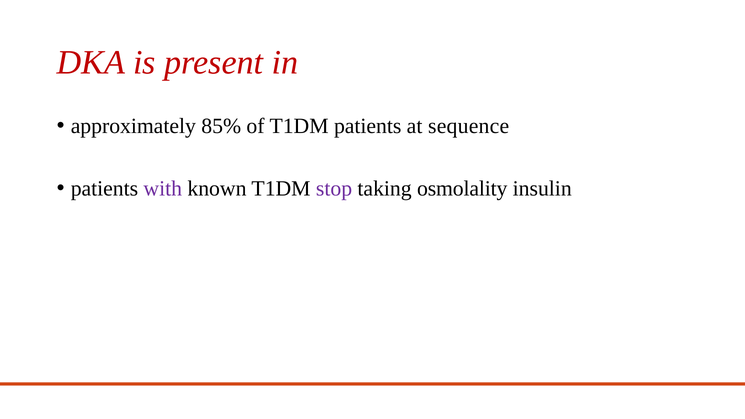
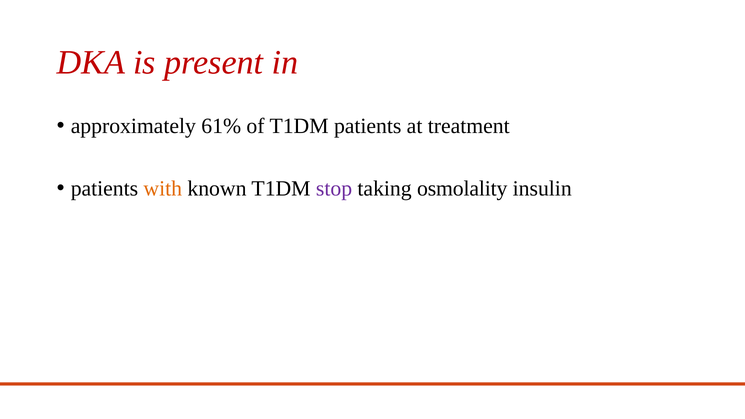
85%: 85% -> 61% (221, 126)
sequence: sequence -> treatment (469, 126)
with colour: purple -> orange (163, 188)
